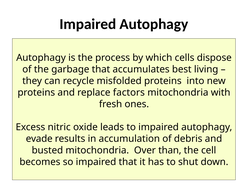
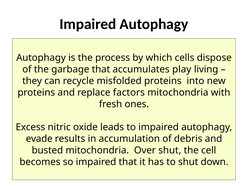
best: best -> play (182, 69)
Over than: than -> shut (170, 150)
